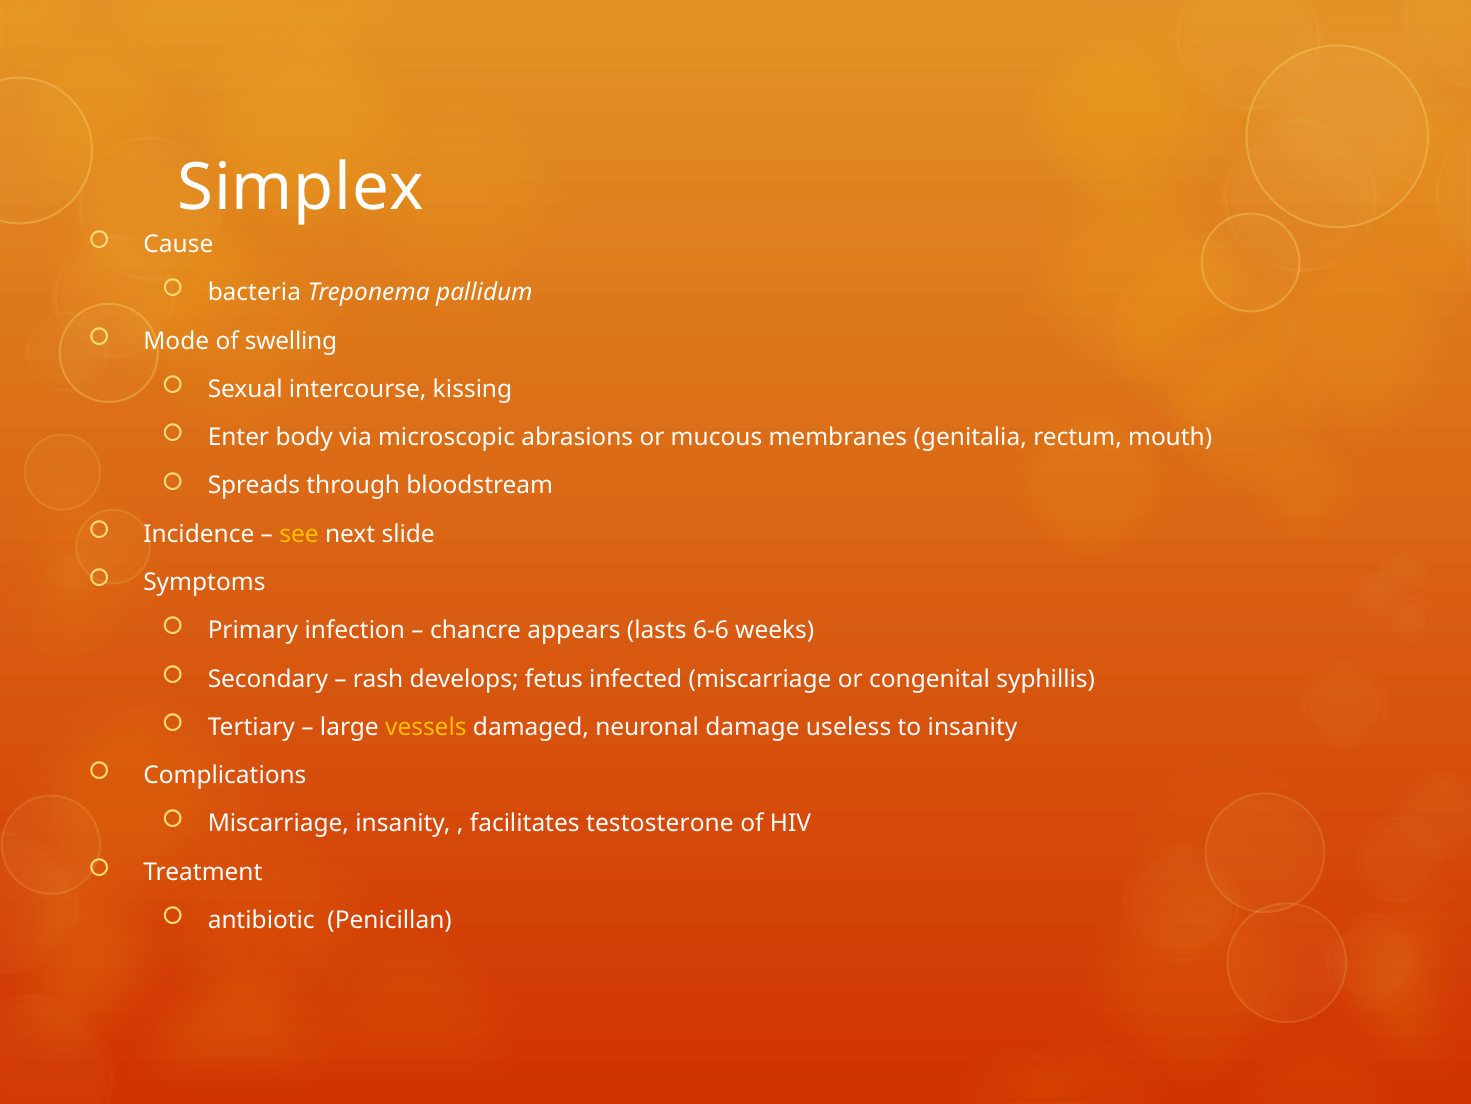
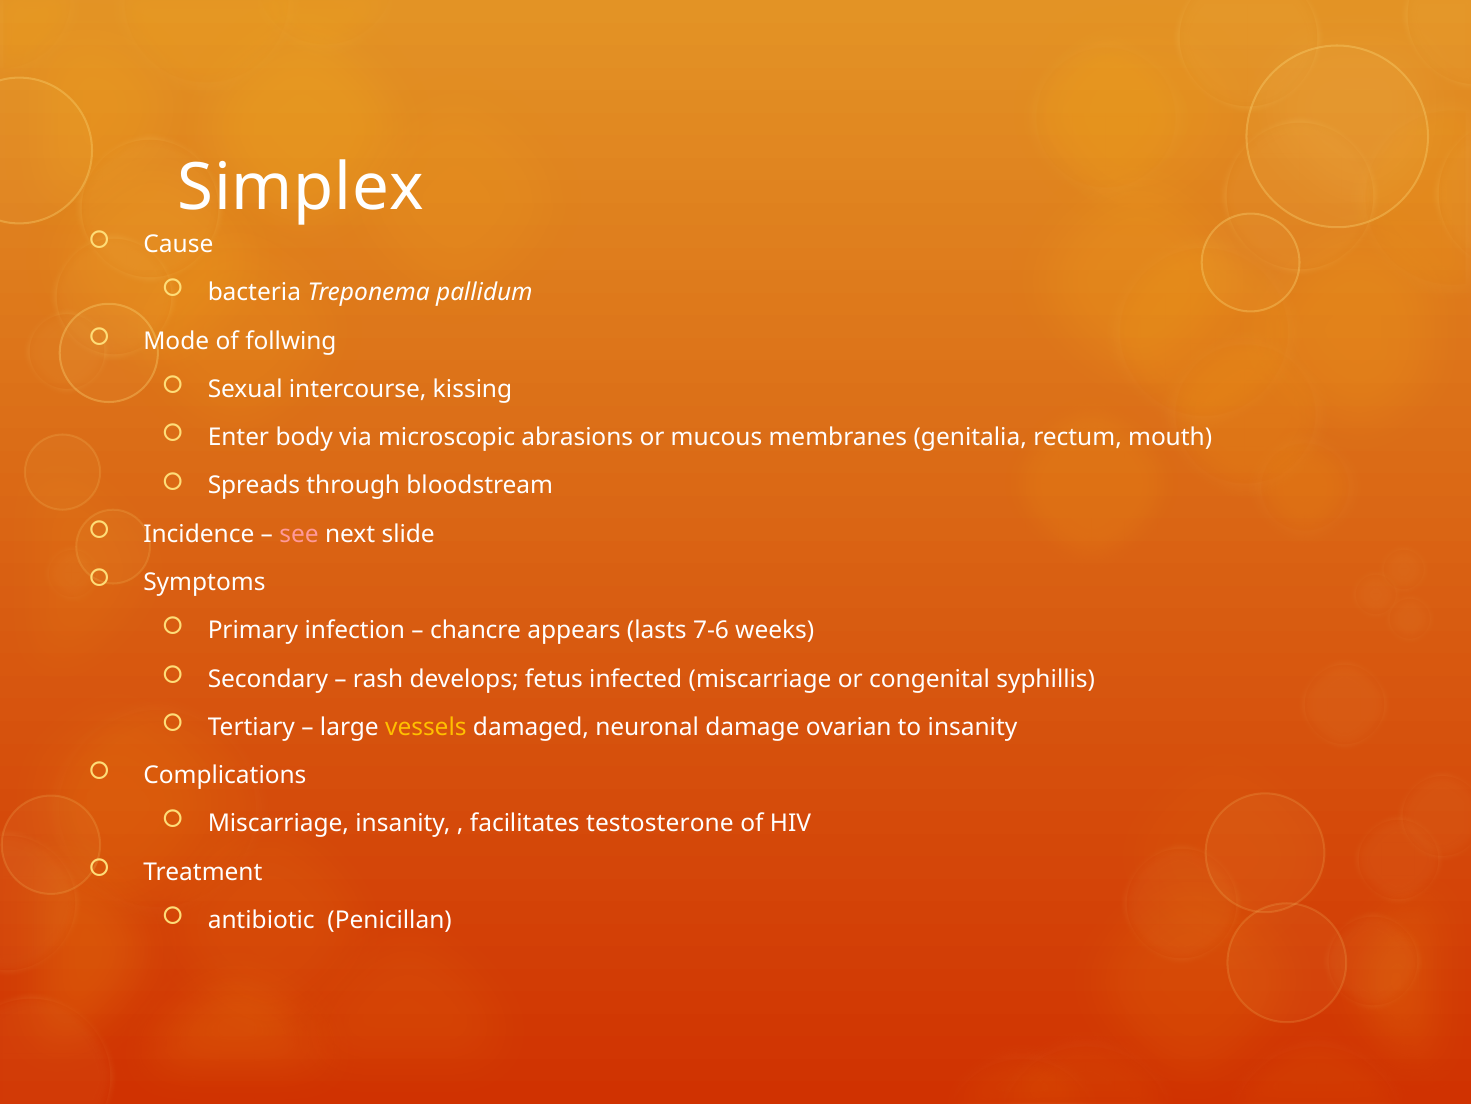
swelling: swelling -> follwing (291, 341)
see colour: yellow -> pink (299, 534)
6-6: 6-6 -> 7-6 (711, 630)
useless: useless -> ovarian (849, 727)
